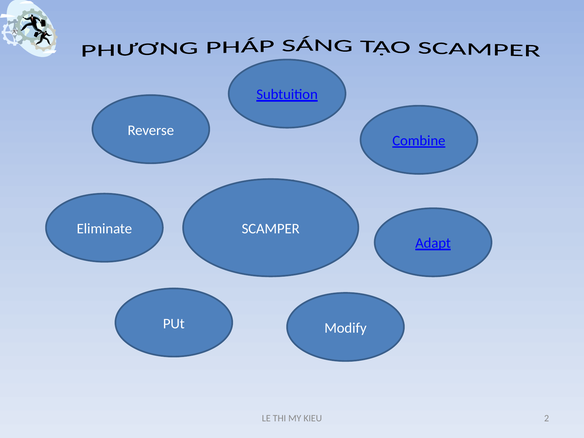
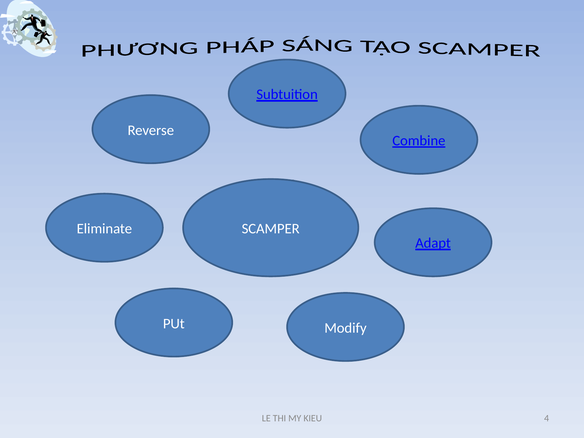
2: 2 -> 4 (547, 418)
